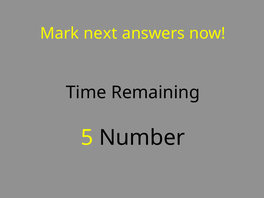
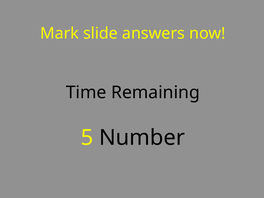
next: next -> slide (101, 33)
